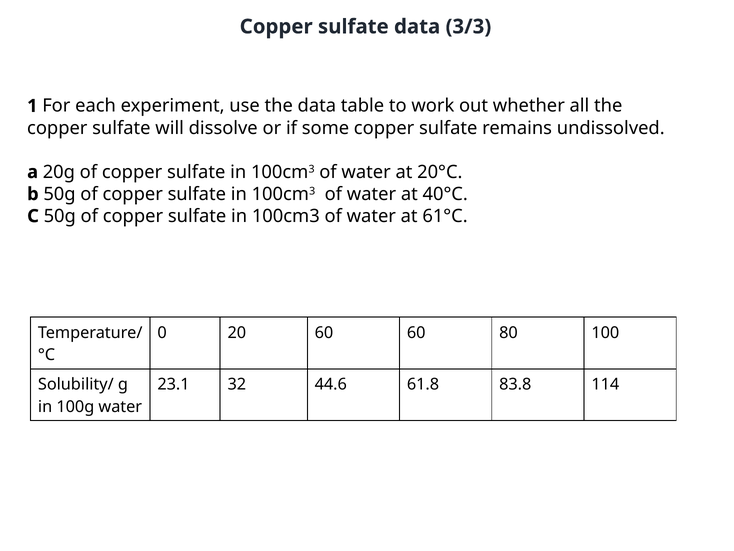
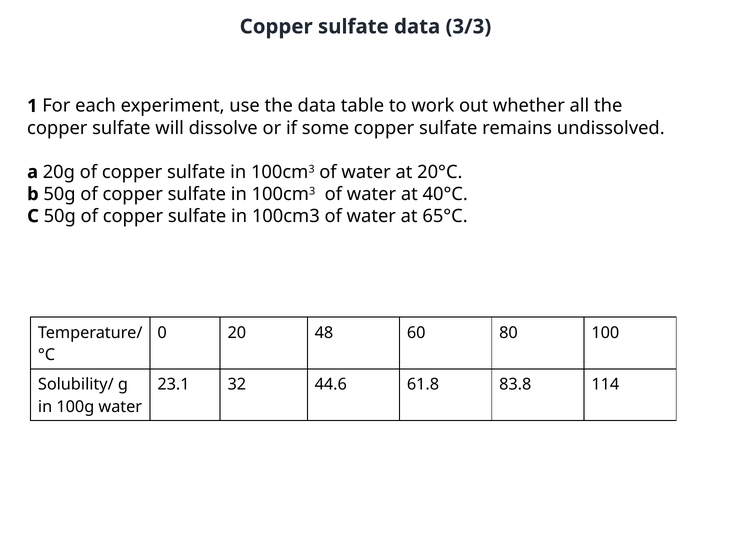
61°C: 61°C -> 65°C (445, 216)
20 60: 60 -> 48 (324, 333)
